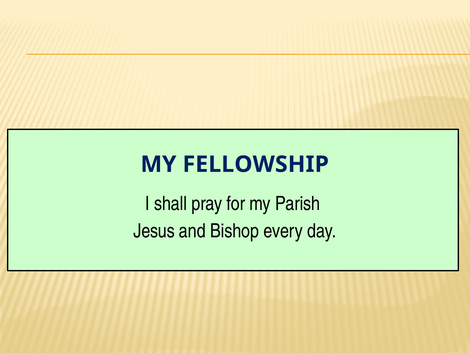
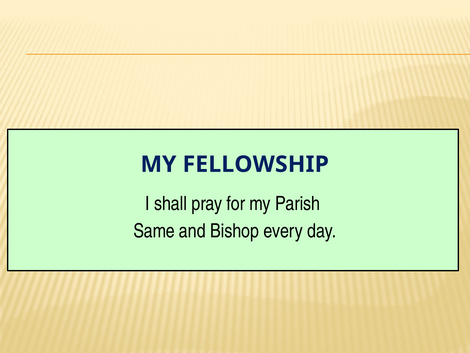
Jesus: Jesus -> Same (154, 231)
